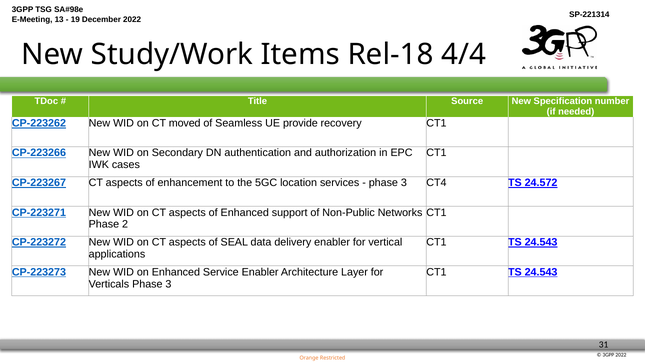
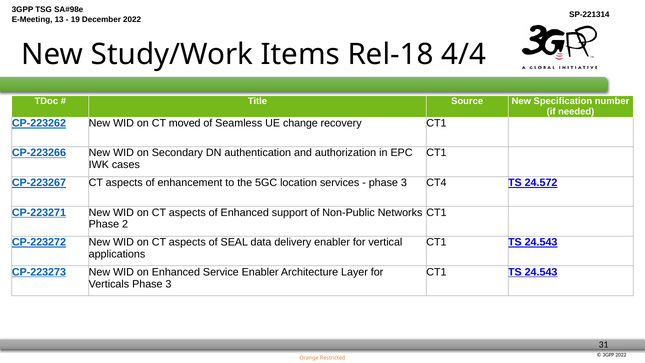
provide: provide -> change (300, 123)
